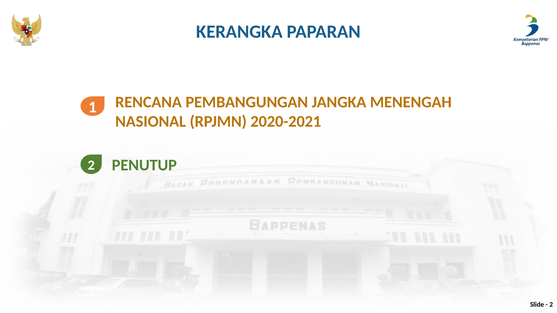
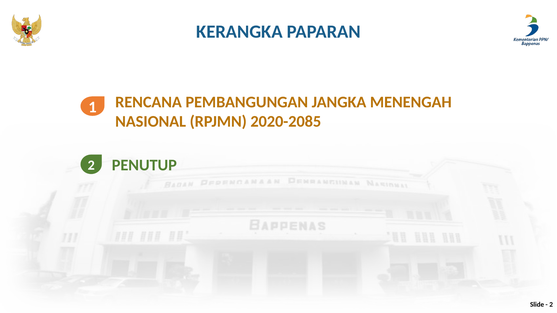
2020-2021: 2020-2021 -> 2020-2085 (286, 122)
